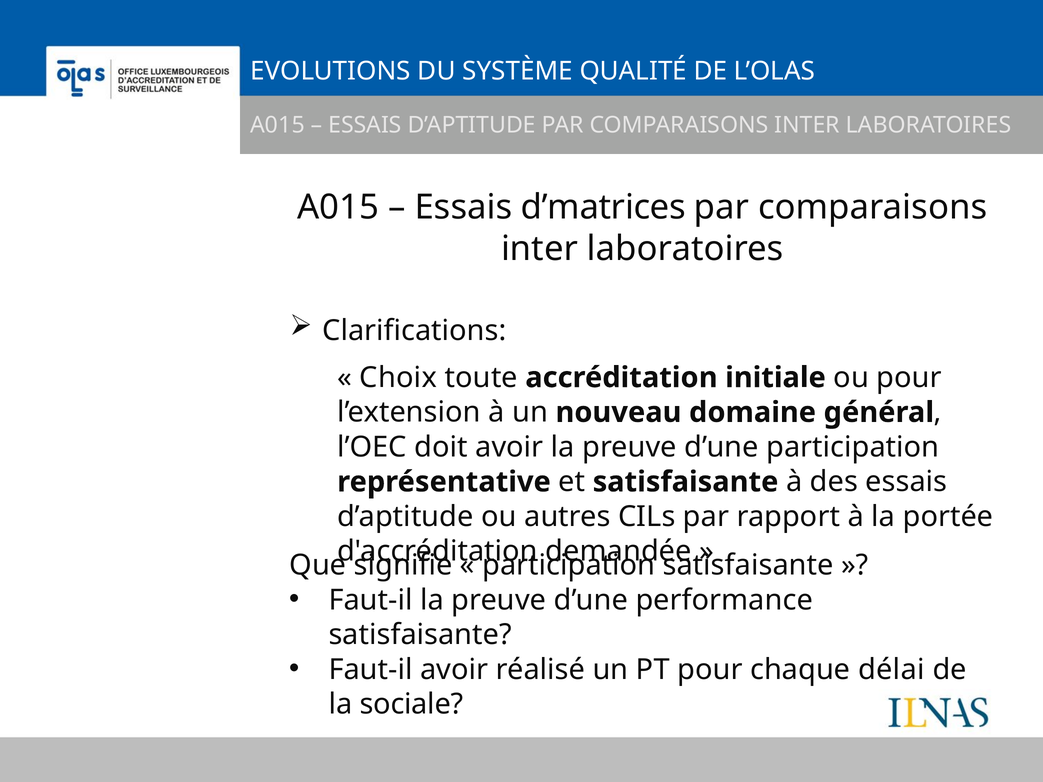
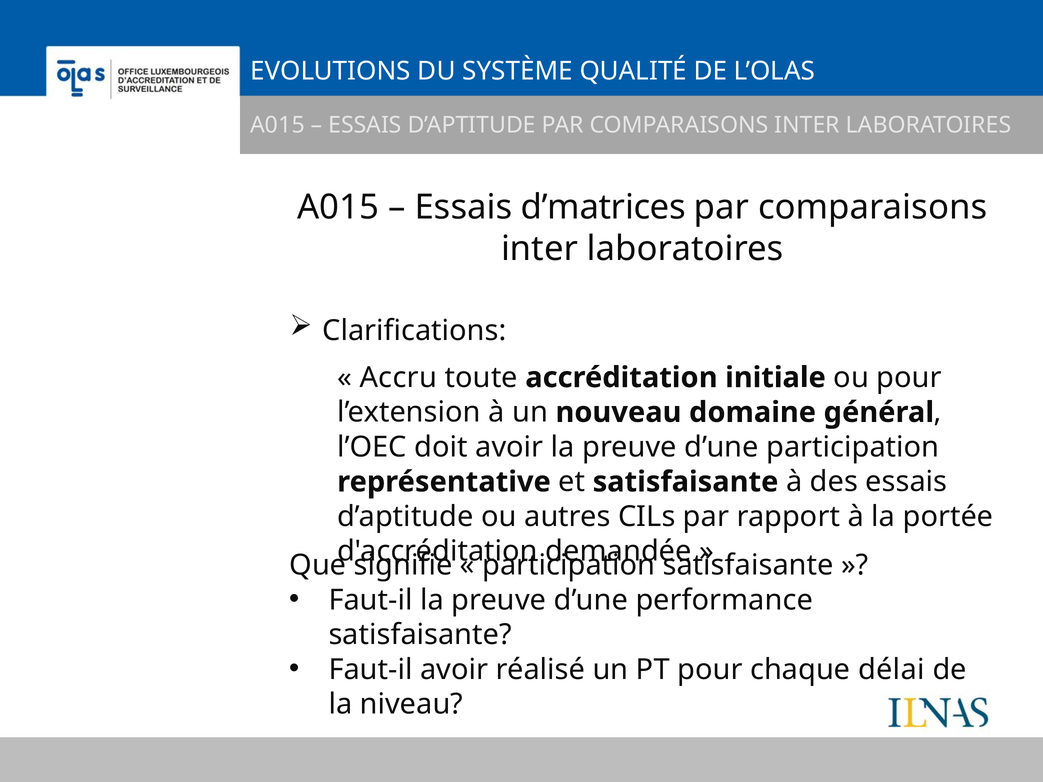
Choix: Choix -> Accru (398, 378)
sociale: sociale -> niveau (411, 704)
